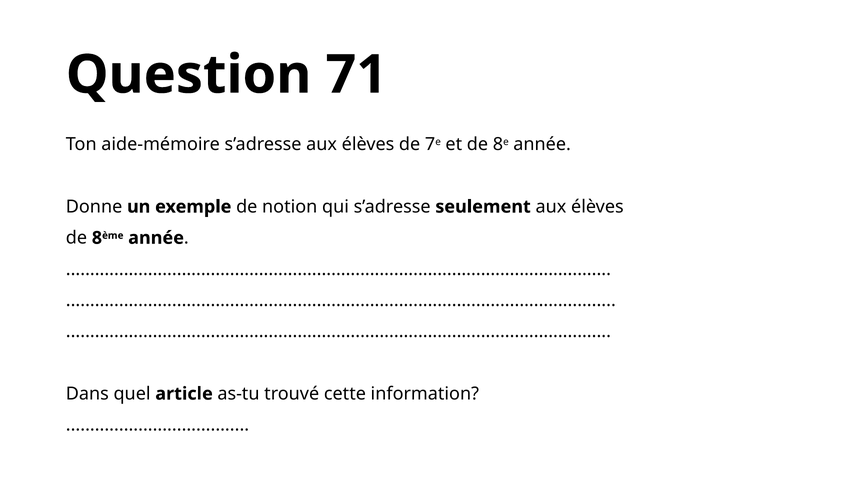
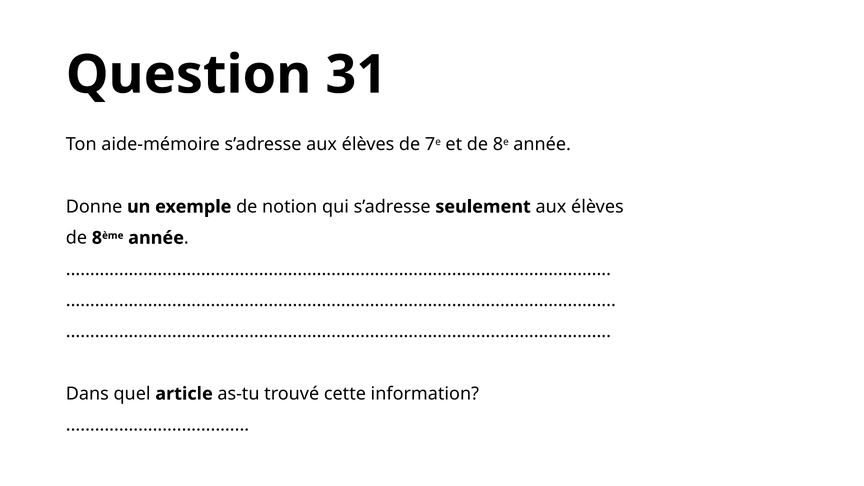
71: 71 -> 31 (356, 75)
